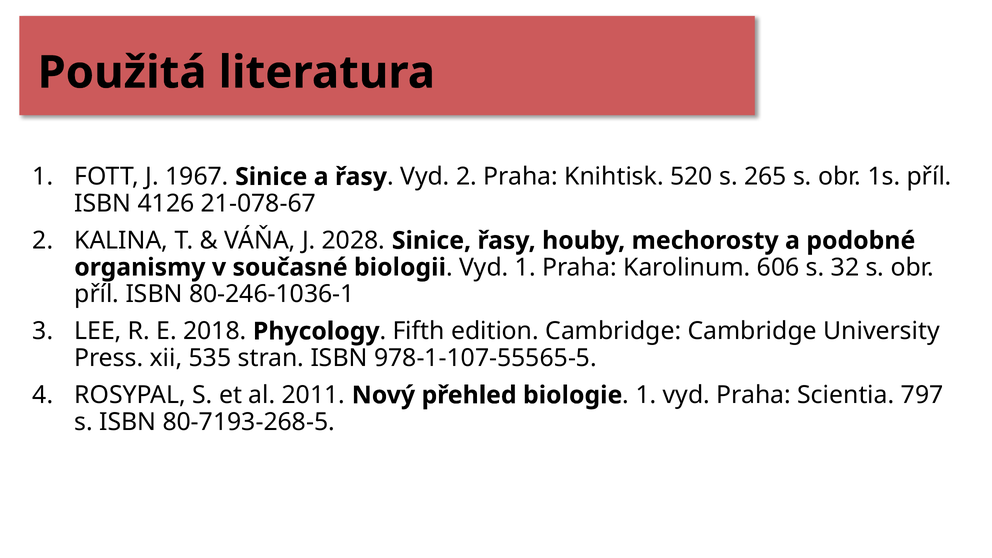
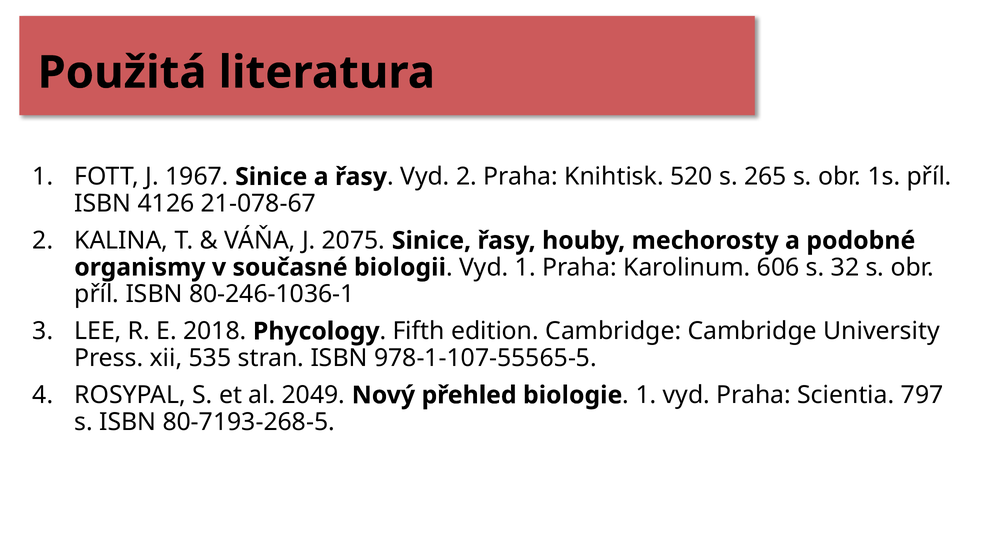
2028: 2028 -> 2075 (353, 241)
2011: 2011 -> 2049 (313, 395)
